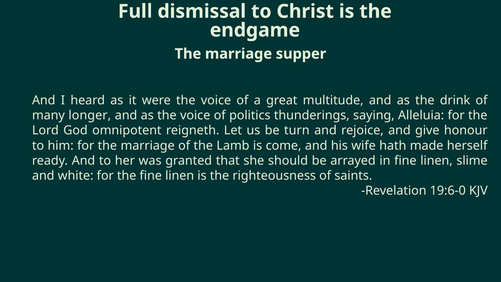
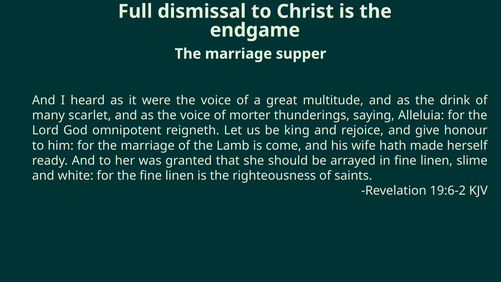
longer: longer -> scarlet (90, 115)
politics: politics -> morter (250, 115)
turn: turn -> king (297, 130)
19:6-0: 19:6-0 -> 19:6-2 (448, 191)
